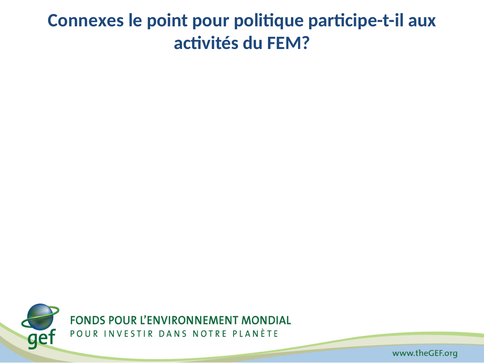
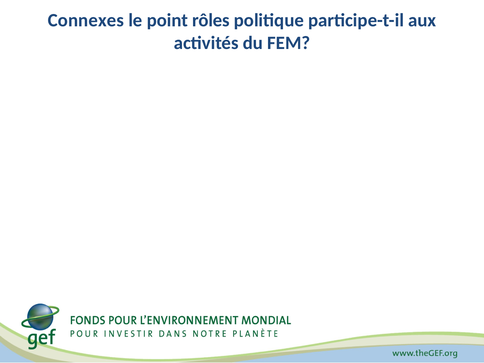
pour: pour -> rôles (211, 20)
